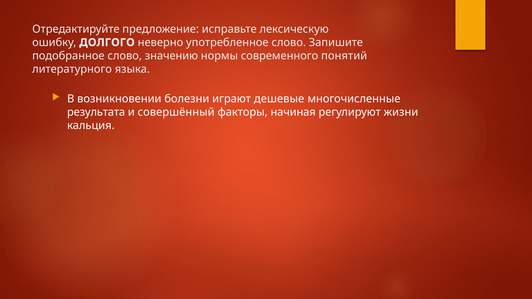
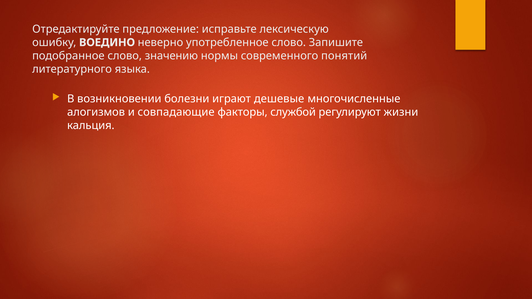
ДОЛГОГО: ДОЛГОГО -> ВОЕДИНО (107, 42)
результата: результата -> алогизмов (96, 112)
совершённый: совершённый -> совпадающие (176, 112)
начиная: начиная -> службой (293, 112)
